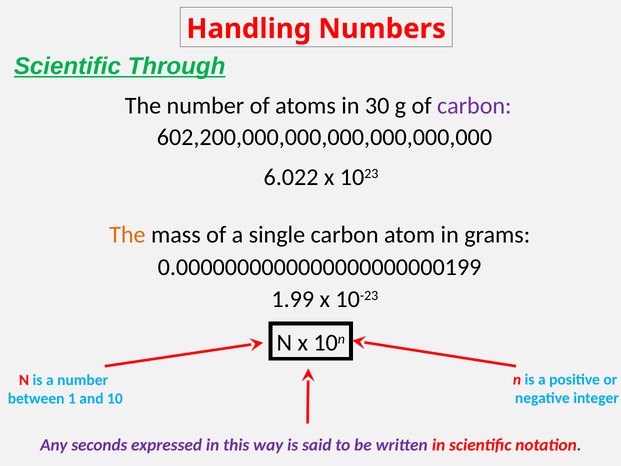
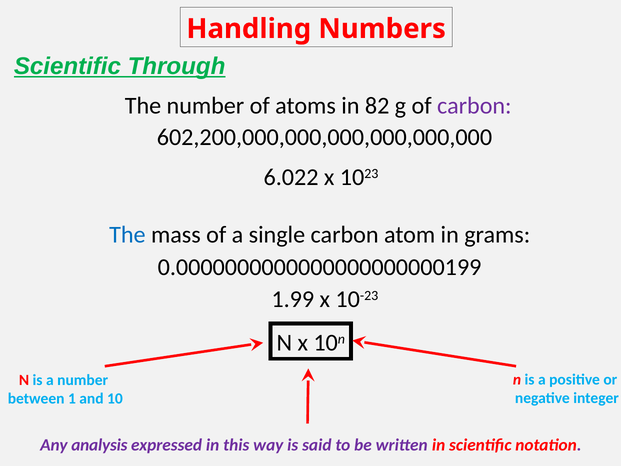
30: 30 -> 82 (377, 105)
The colour: orange -> blue (127, 235)
seconds: seconds -> analysis (99, 445)
